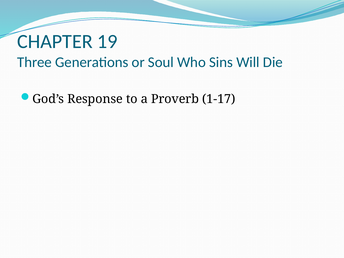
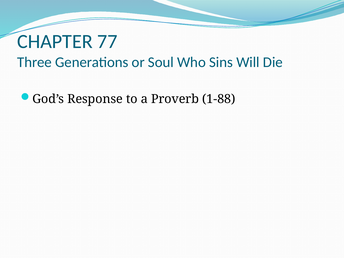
19: 19 -> 77 (107, 42)
1-17: 1-17 -> 1-88 (219, 99)
